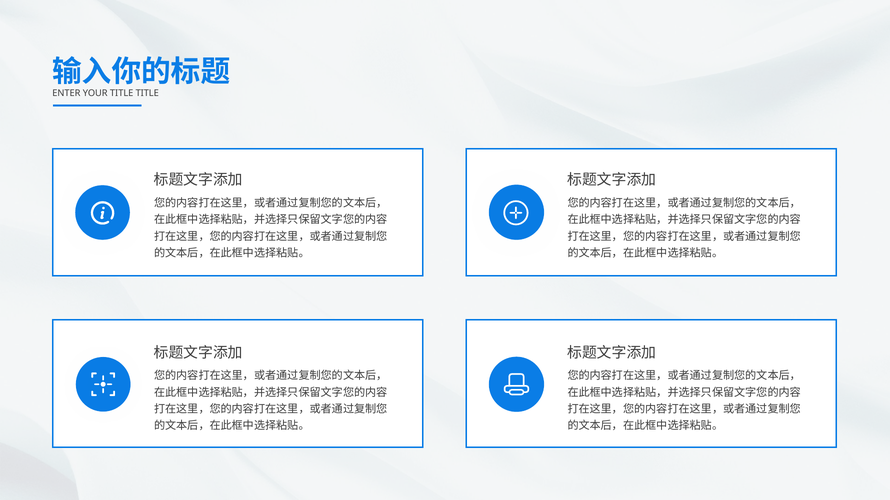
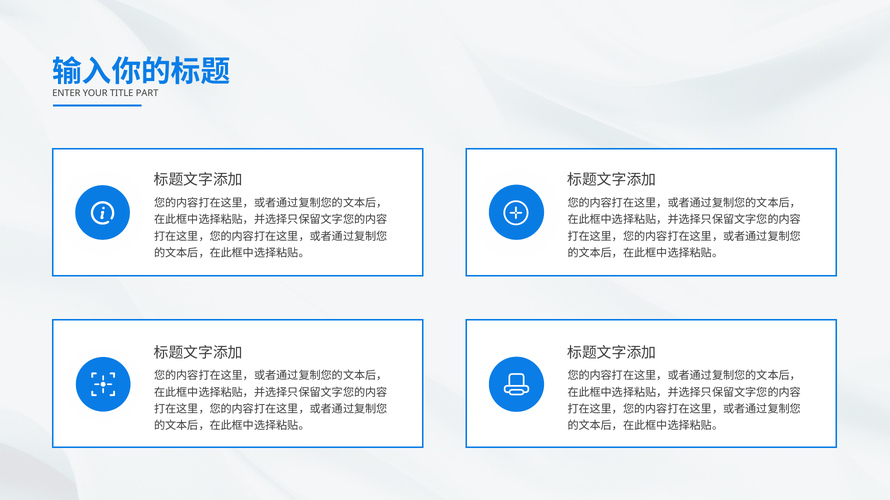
TITLE TITLE: TITLE -> PART (147, 93)
